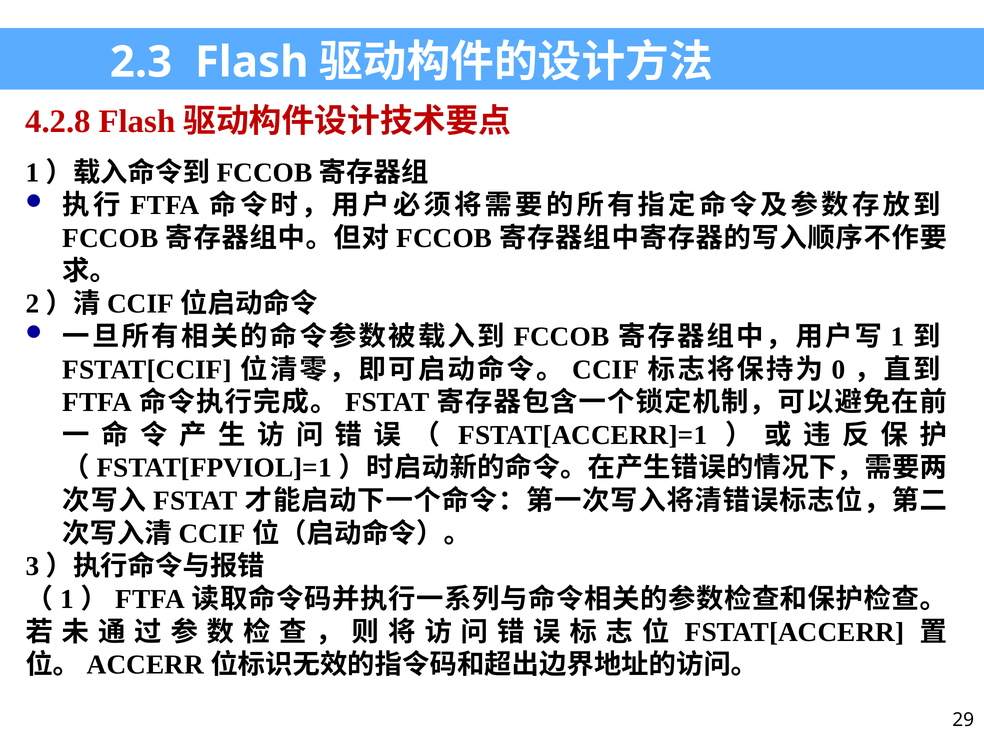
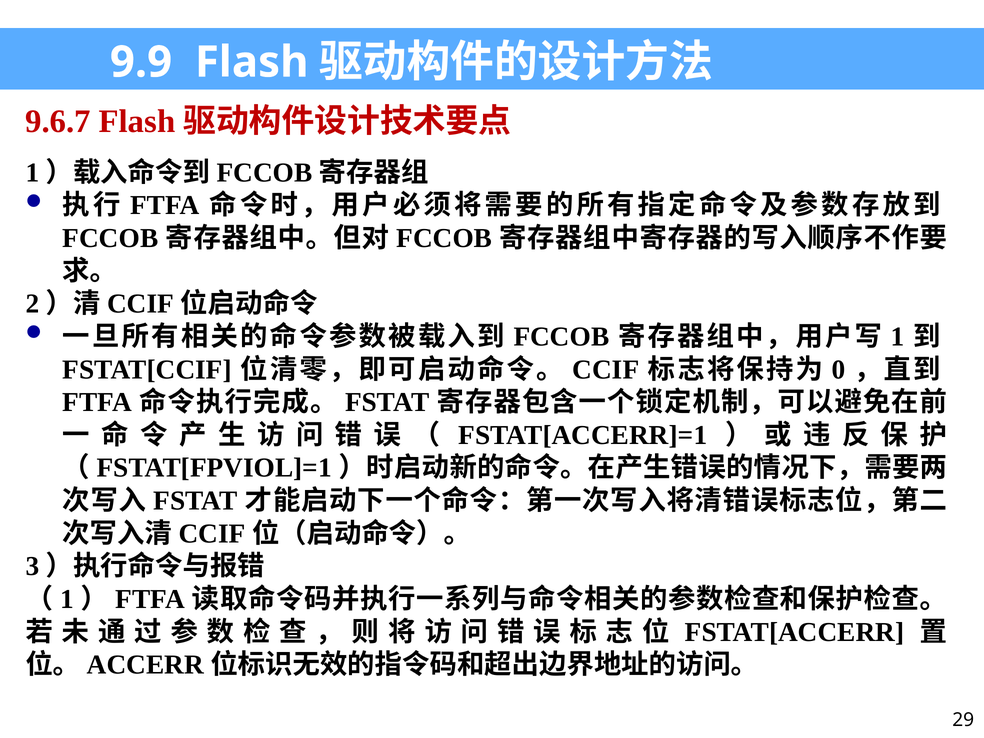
2.3: 2.3 -> 9.9 (141, 62)
4.2.8: 4.2.8 -> 9.6.7 (58, 121)
